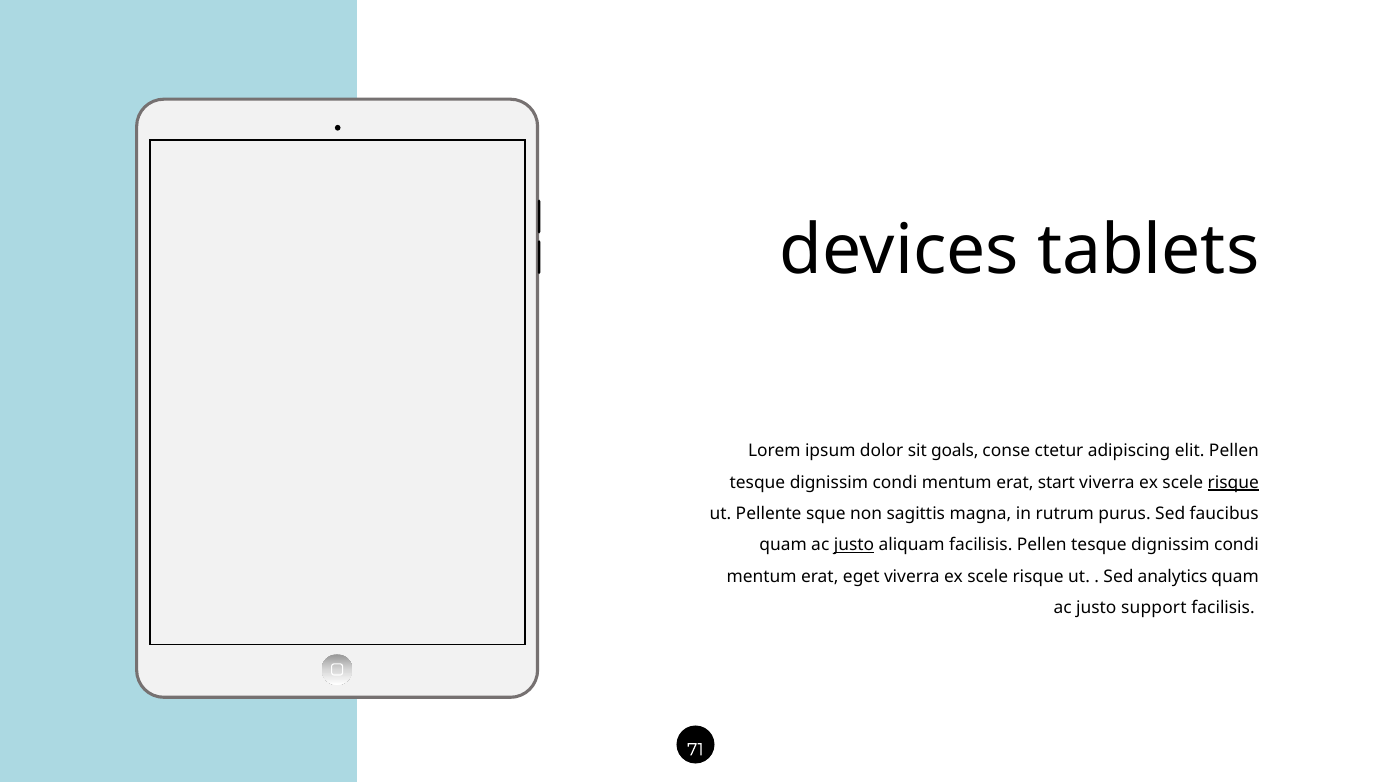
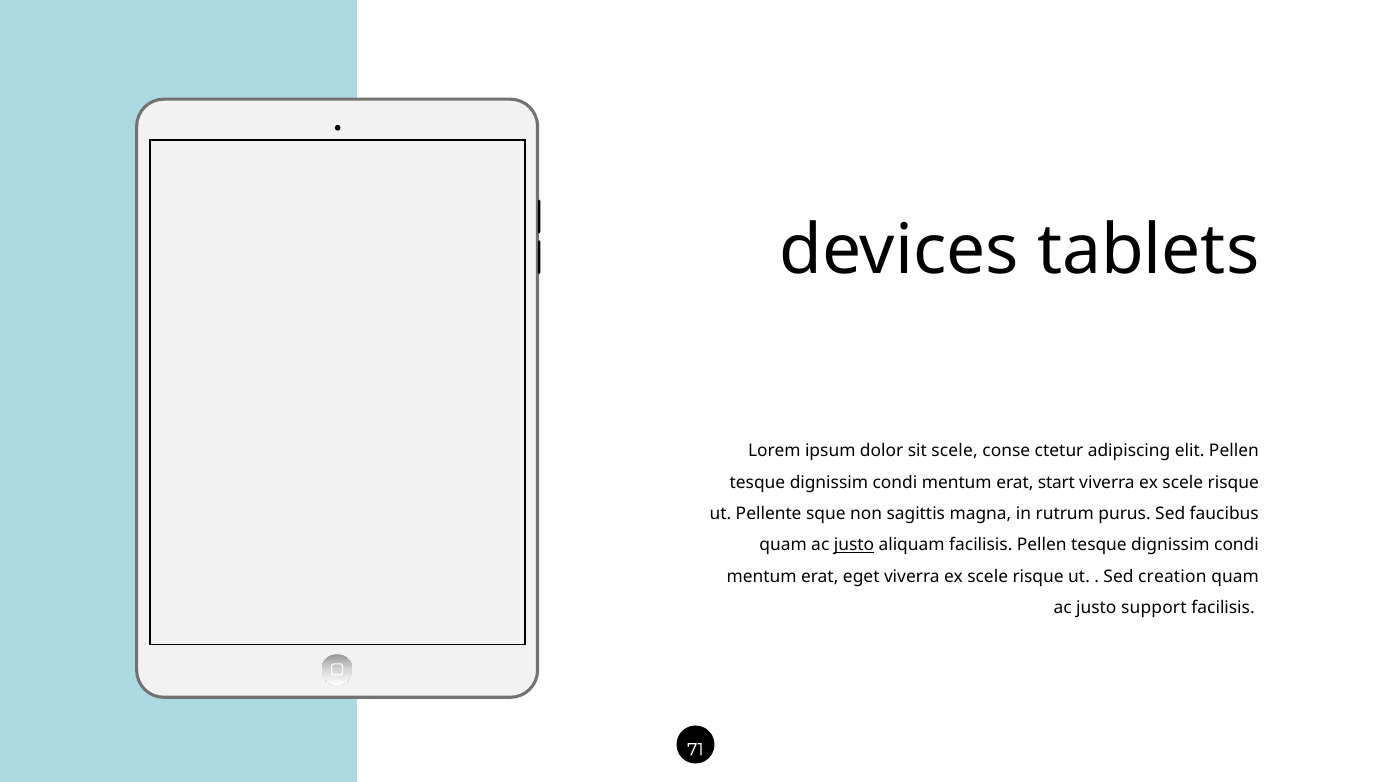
sit goals: goals -> scele (955, 451)
risque underline: present -> none (1233, 483)
analytics: analytics -> creation (1172, 577)
